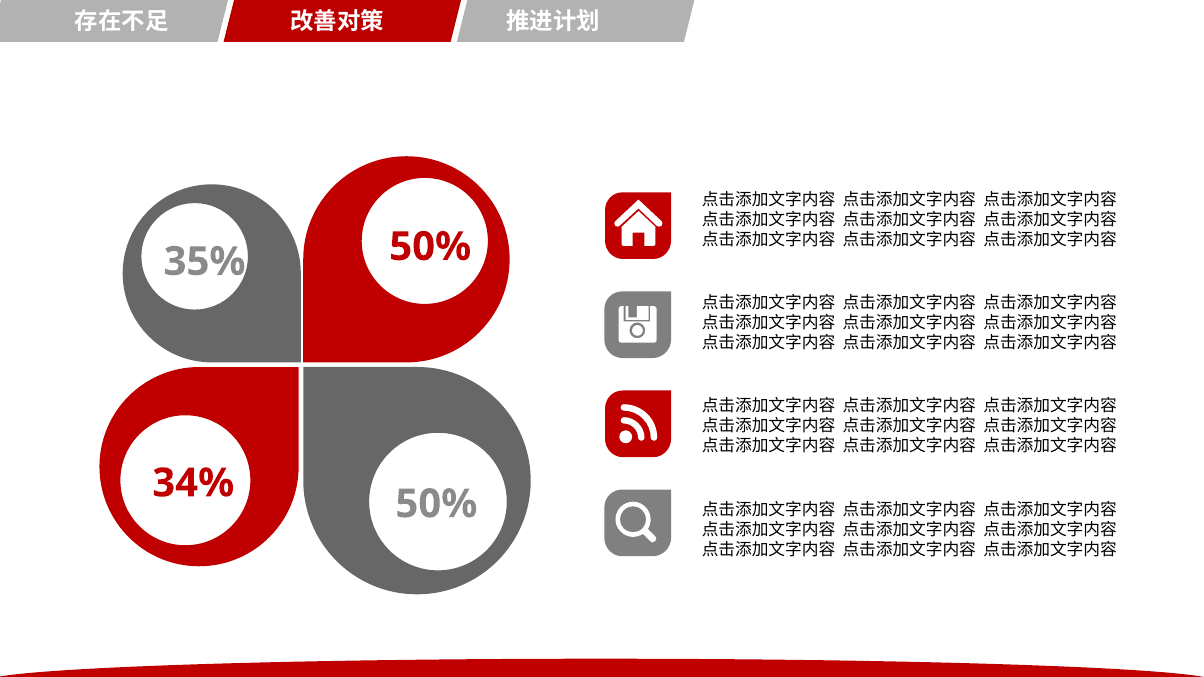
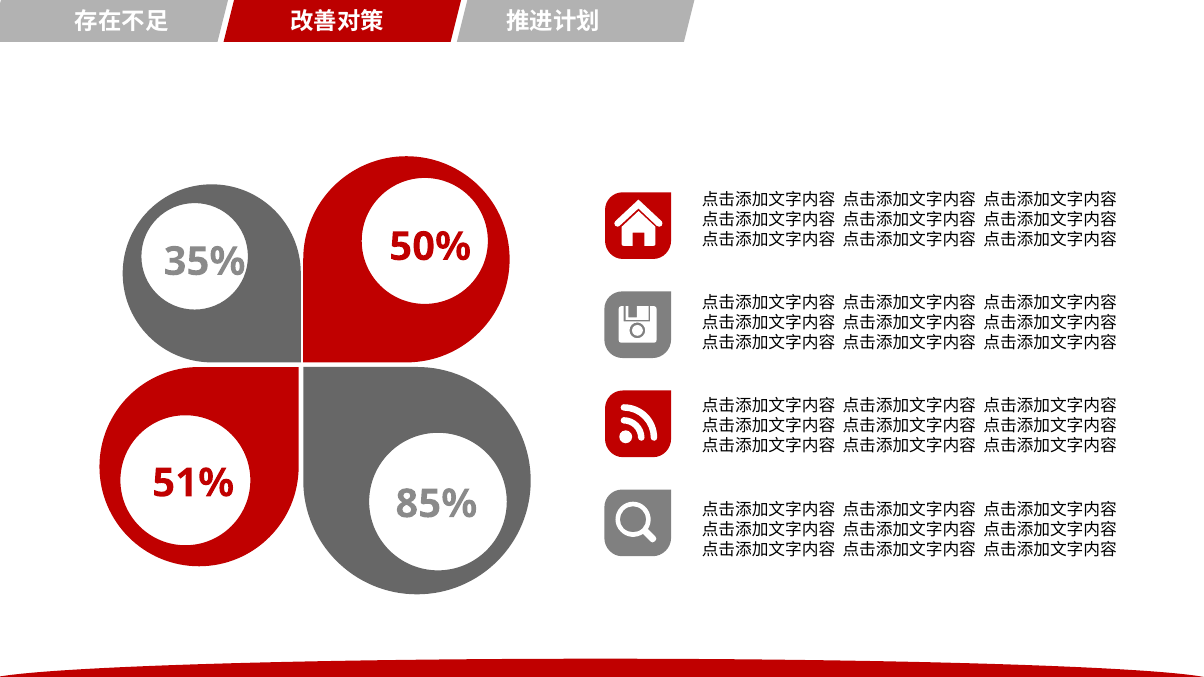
34%: 34% -> 51% (193, 483)
50%: 50% -> 85% (436, 504)
